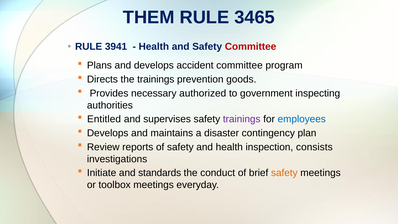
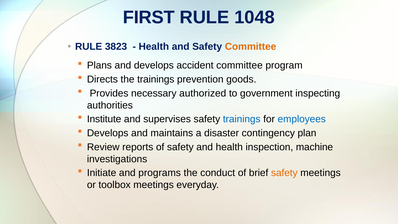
THEM: THEM -> FIRST (149, 17)
3465: 3465 -> 1048 (255, 17)
3941: 3941 -> 3823 (116, 47)
Committee colour: red -> orange (251, 47)
Entitled: Entitled -> Institute (104, 119)
trainings colour: purple -> blue (242, 119)
consists: consists -> machine (314, 147)
standards: standards -> programs (160, 173)
